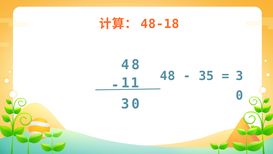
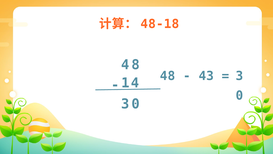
35: 35 -> 43 (206, 76)
1: 1 -> 4 (135, 83)
